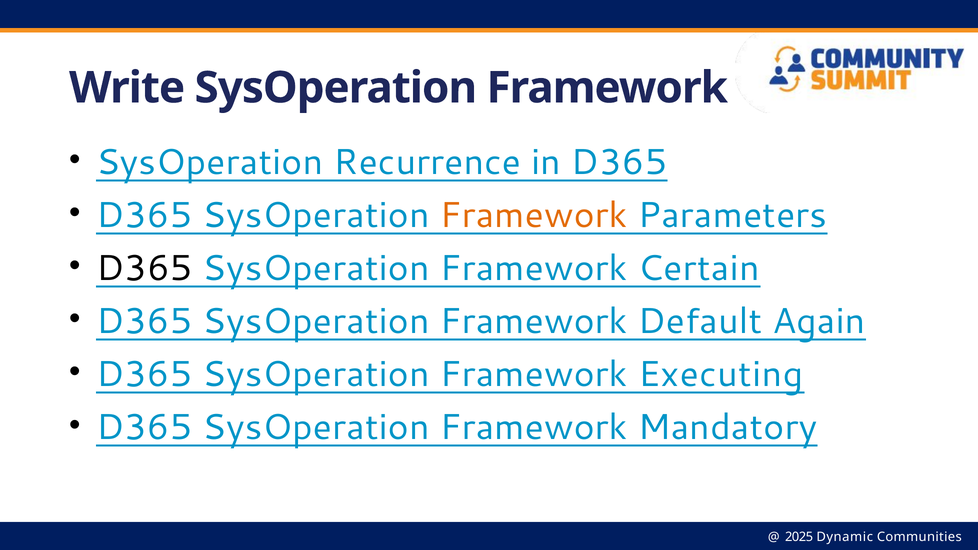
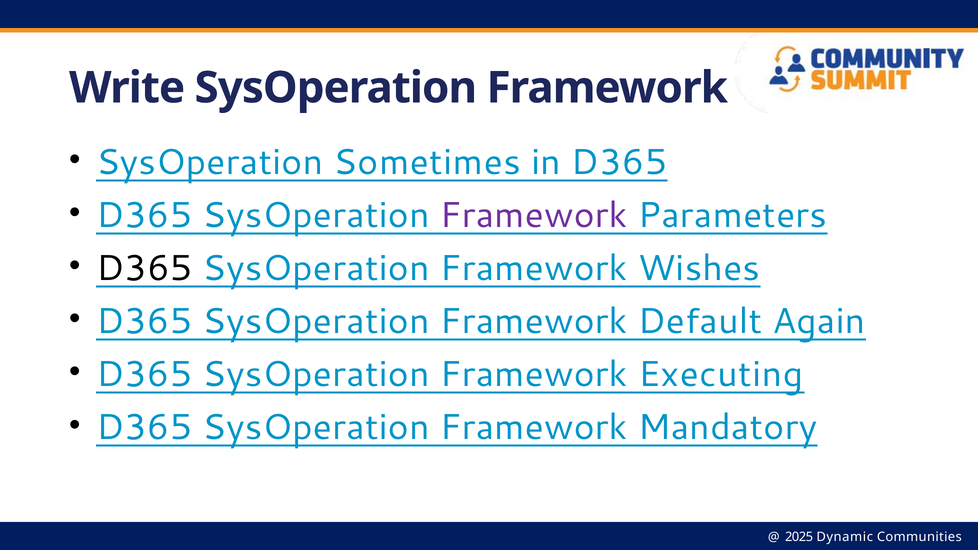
Recurrence: Recurrence -> Sometimes (427, 162)
Framework colour: orange -> purple (534, 216)
Certain: Certain -> Wishes (699, 269)
